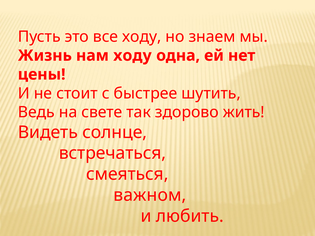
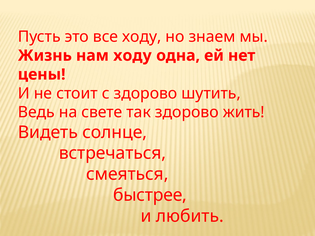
с быстрее: быстрее -> здорово (145, 93)
важном: важном -> быстрее (150, 195)
